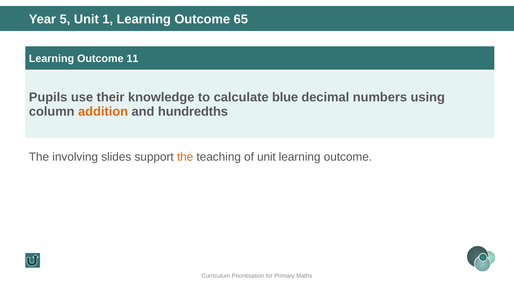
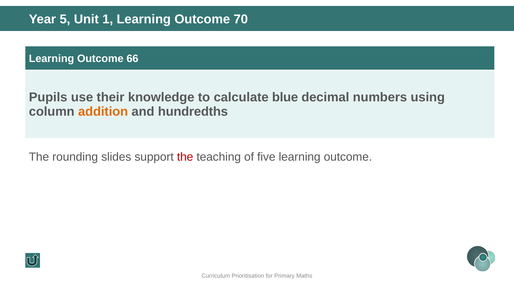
65: 65 -> 70 (241, 19)
11: 11 -> 66 (132, 59)
involving: involving -> rounding (75, 157)
the colour: orange -> red (185, 157)
of unit: unit -> five (266, 157)
